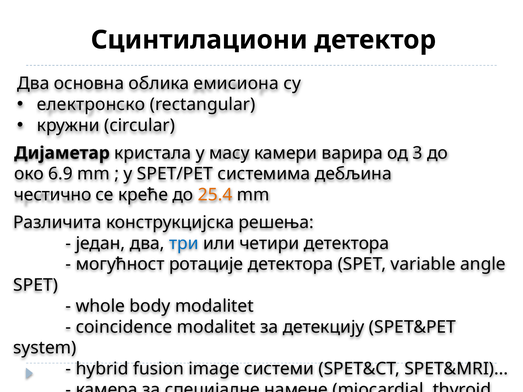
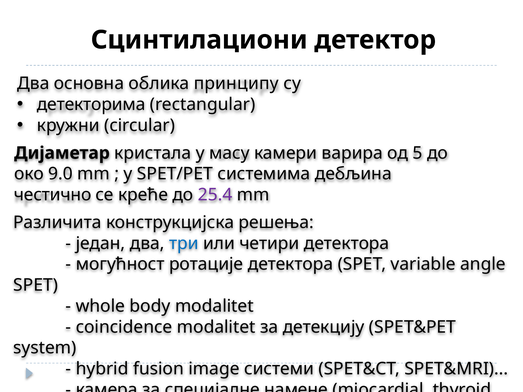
емисиона: емисиона -> принципу (236, 84)
електронско: електронско -> детекторима (91, 105)
3: 3 -> 5 (418, 153)
6.9: 6.9 -> 9.0 (60, 174)
25.4 colour: orange -> purple (215, 195)
